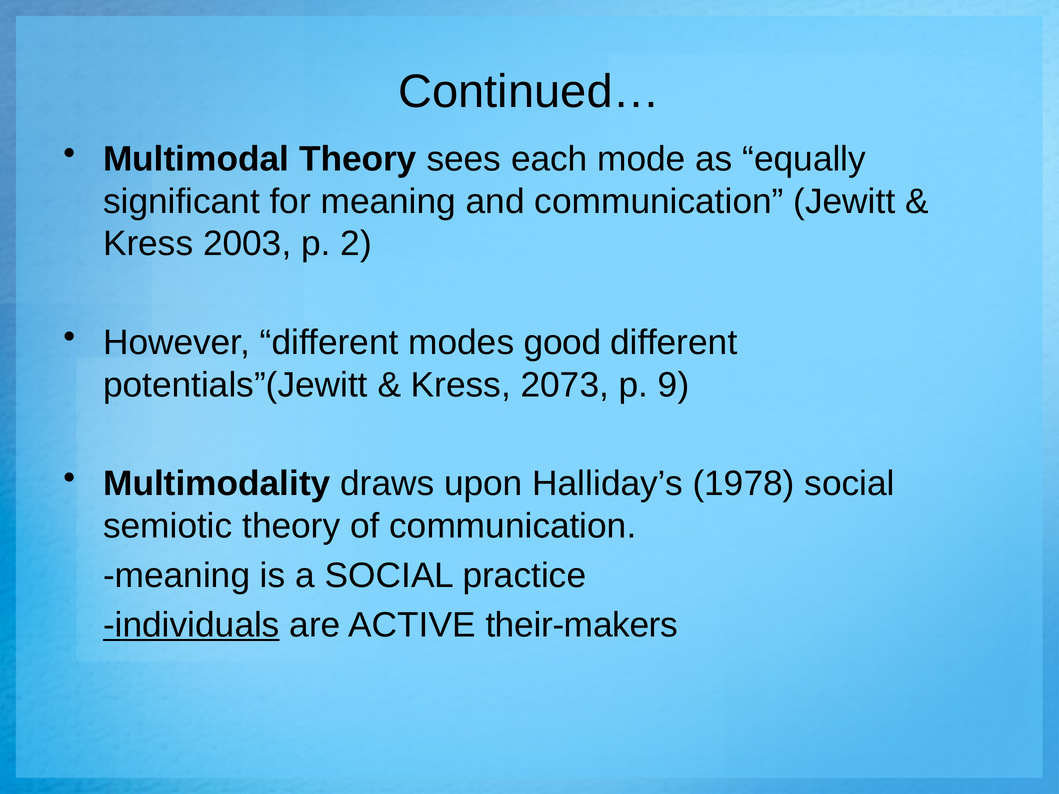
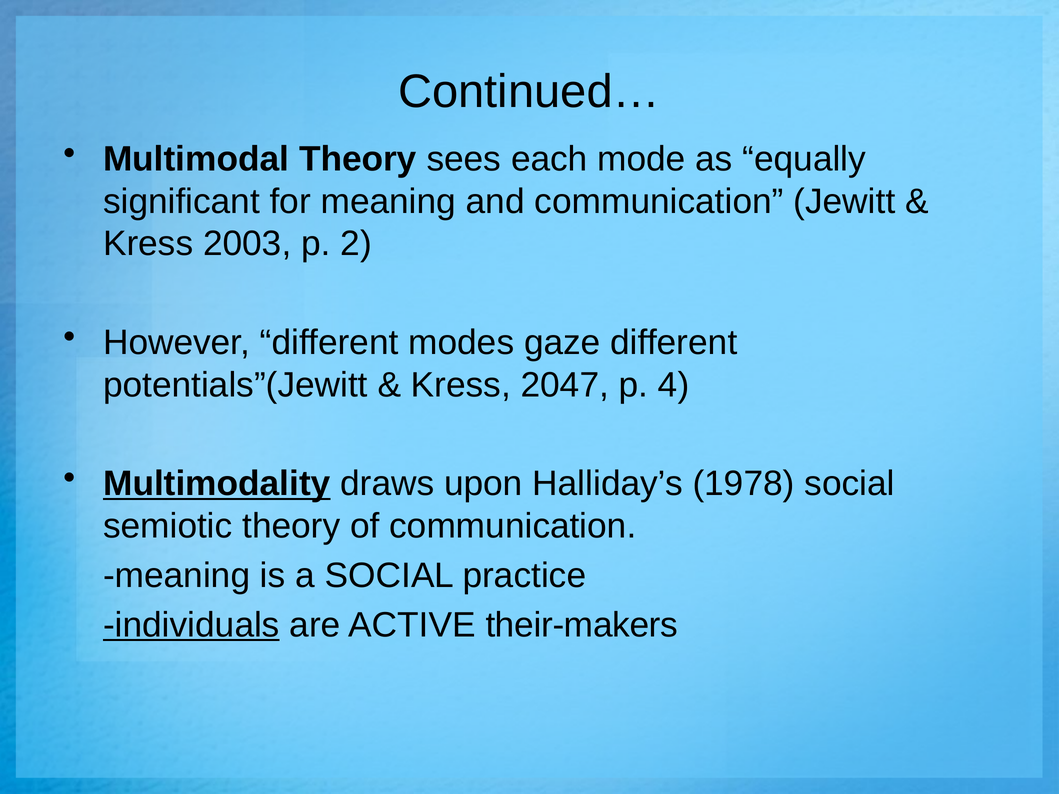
good: good -> gaze (562, 343)
2073: 2073 -> 2047 (565, 385)
9: 9 -> 4 (674, 385)
Multimodality underline: none -> present (217, 484)
